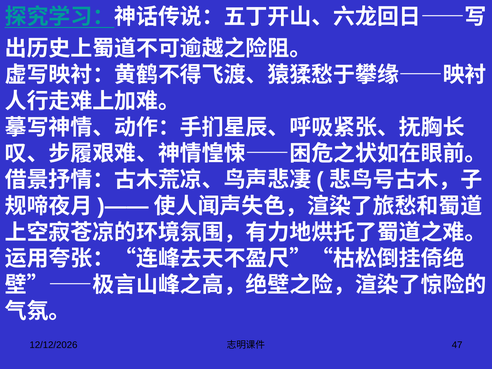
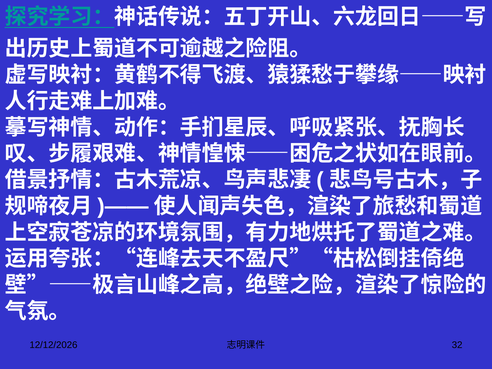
47: 47 -> 32 (457, 345)
